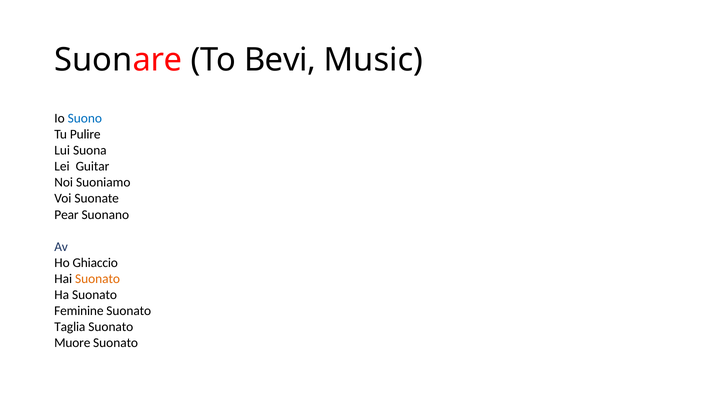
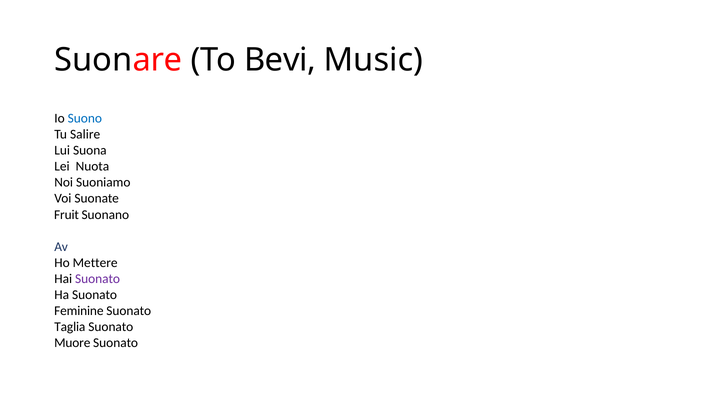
Pulire: Pulire -> Salire (85, 134)
Guitar: Guitar -> Nuota (92, 167)
Pear: Pear -> Fruit (67, 215)
Ghiaccio: Ghiaccio -> Mettere (95, 263)
Suonato colour: orange -> purple (98, 279)
